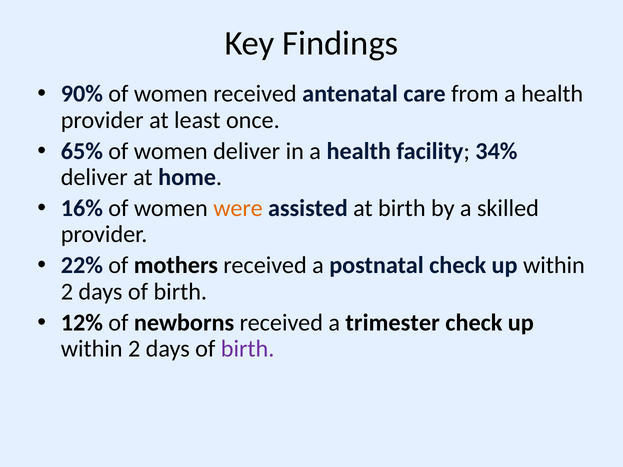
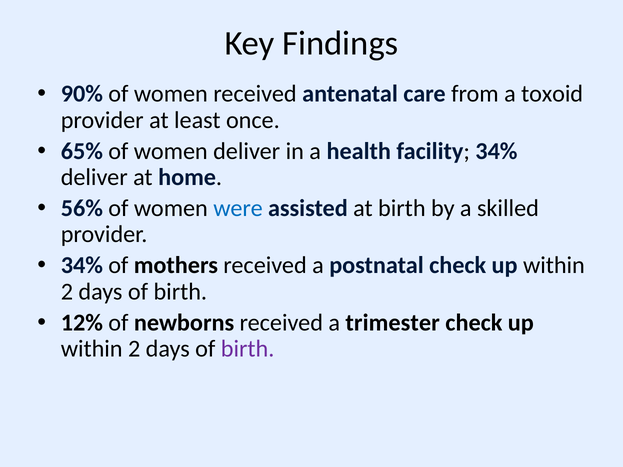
from a health: health -> toxoid (552, 94)
16%: 16% -> 56% (82, 208)
were colour: orange -> blue (238, 208)
22%: 22% -> 34% (82, 266)
